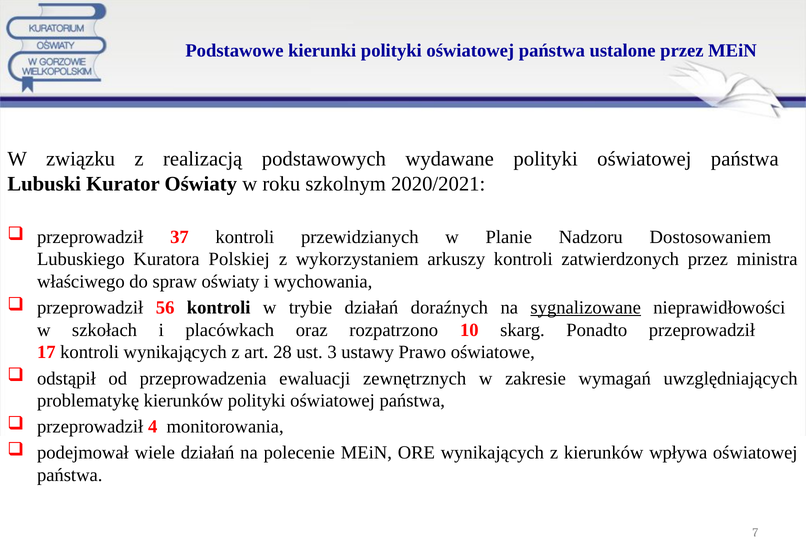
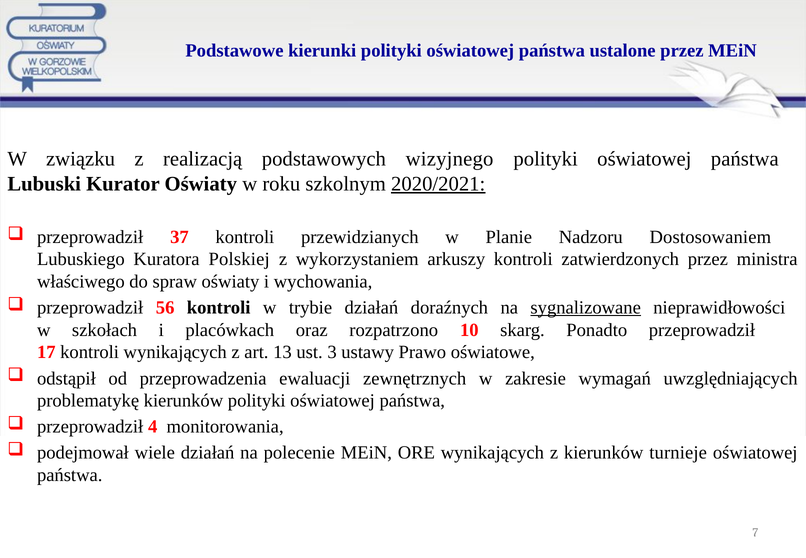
wydawane: wydawane -> wizyjnego (450, 159)
2020/2021 underline: none -> present (438, 184)
28: 28 -> 13 (282, 352)
wpływa: wpływa -> turnieje (678, 453)
